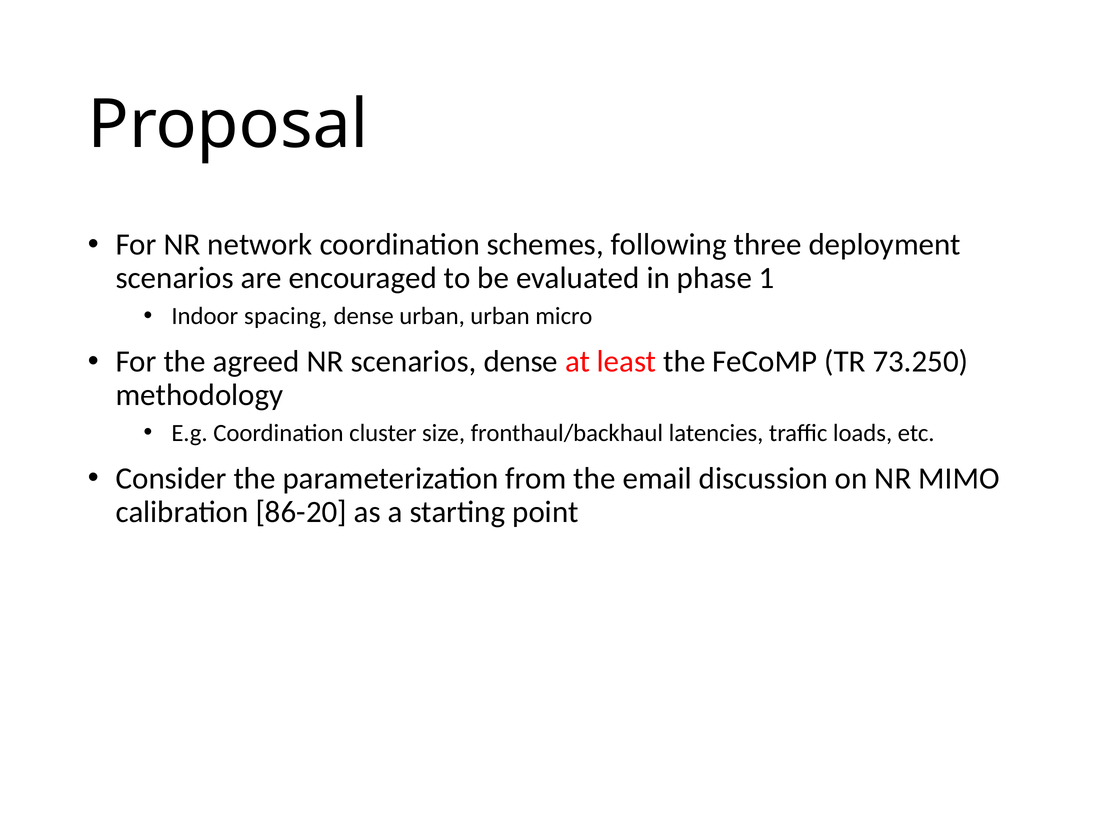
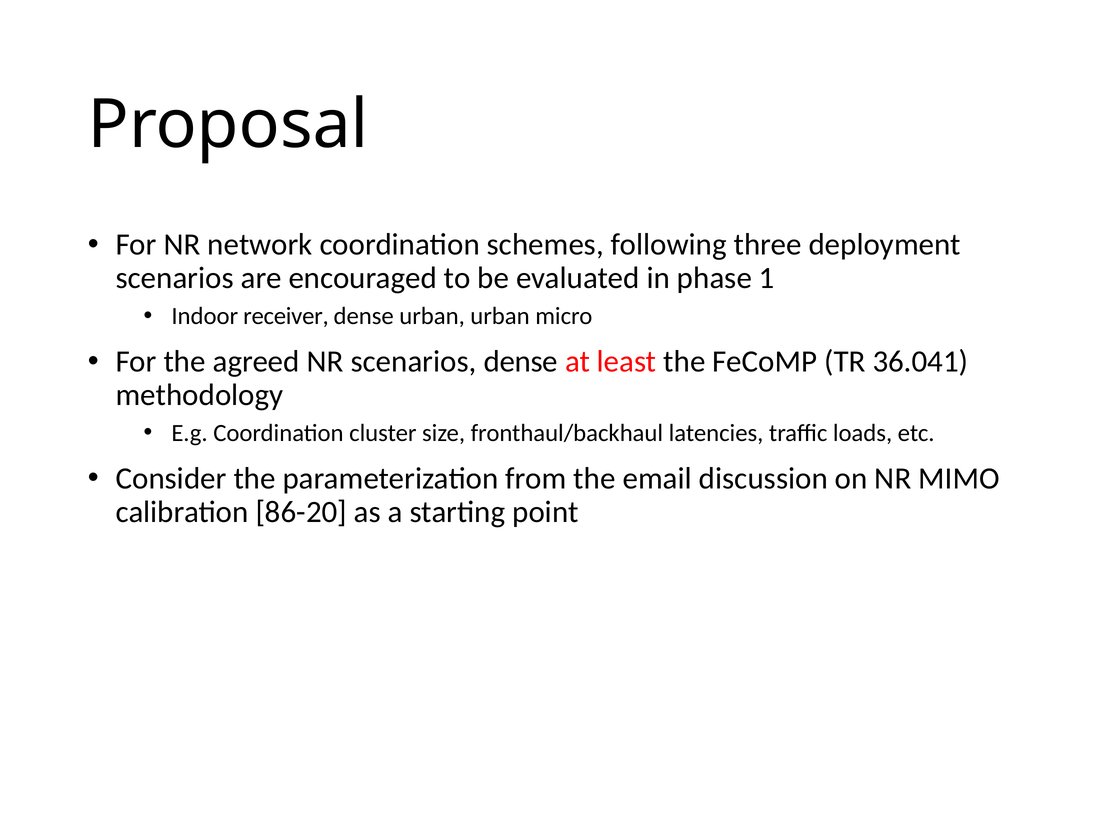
spacing: spacing -> receiver (286, 316)
73.250: 73.250 -> 36.041 (920, 362)
